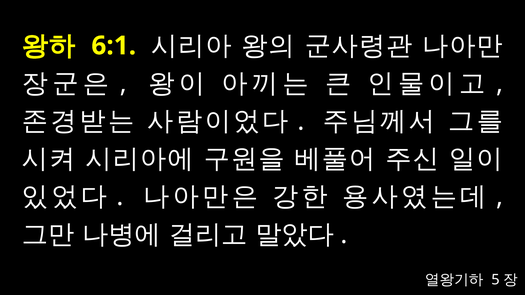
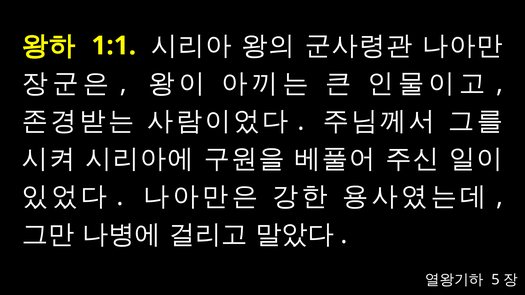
6:1: 6:1 -> 1:1 (114, 46)
